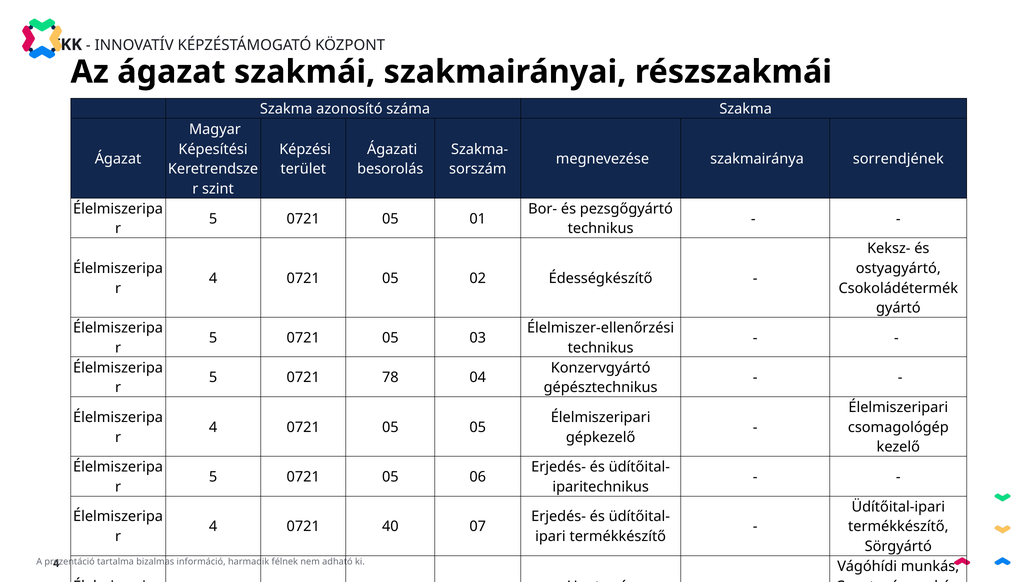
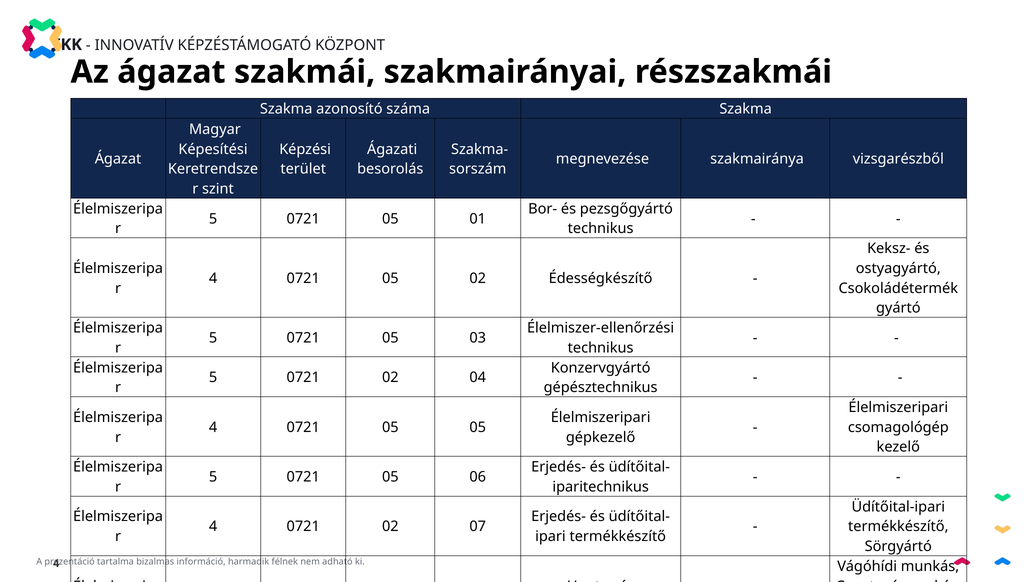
sorrendjének: sorrendjének -> vizsgarészből (898, 159)
5 0721 78: 78 -> 02 (390, 377)
4 0721 40: 40 -> 02 (390, 526)
